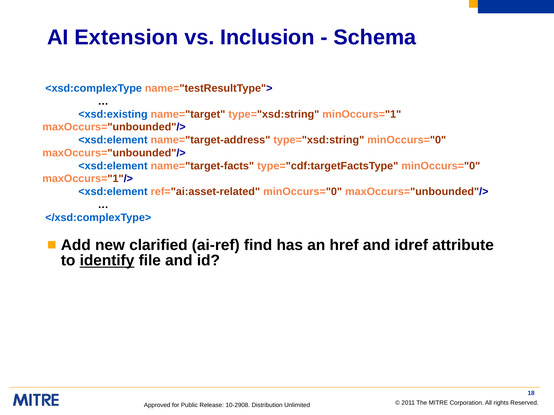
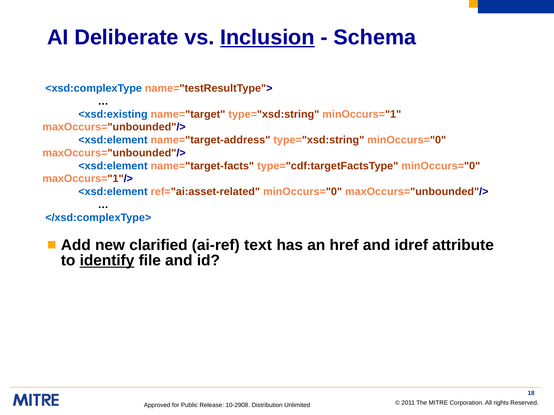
Extension: Extension -> Deliberate (126, 37)
Inclusion underline: none -> present (267, 37)
find: find -> text (258, 245)
